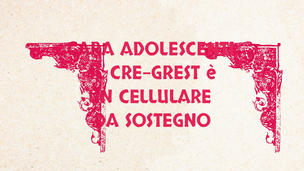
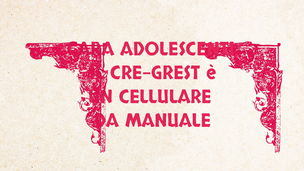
SOSTEGNO: SOSTEGNO -> MANUALE (168, 121)
